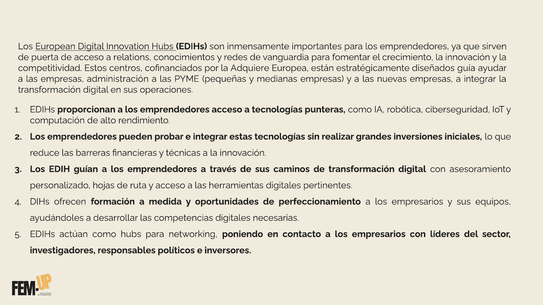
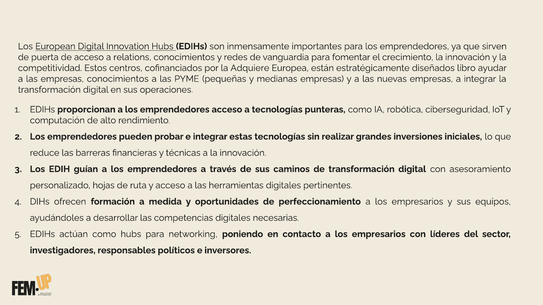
guía: guía -> libro (466, 68)
empresas administración: administración -> conocimientos (118, 79)
